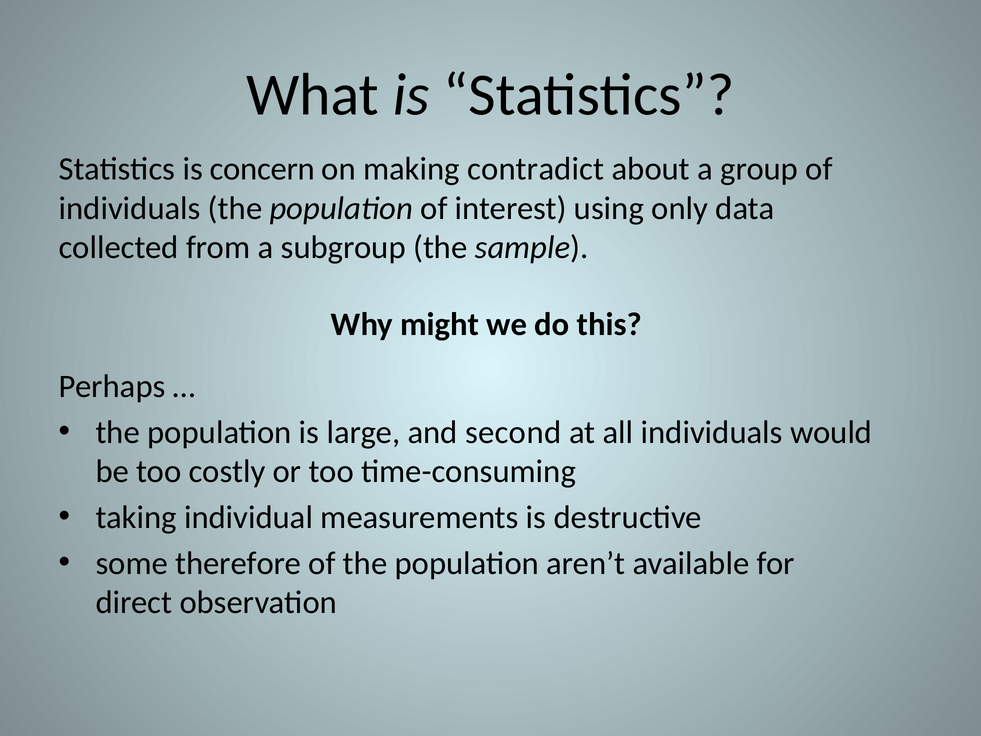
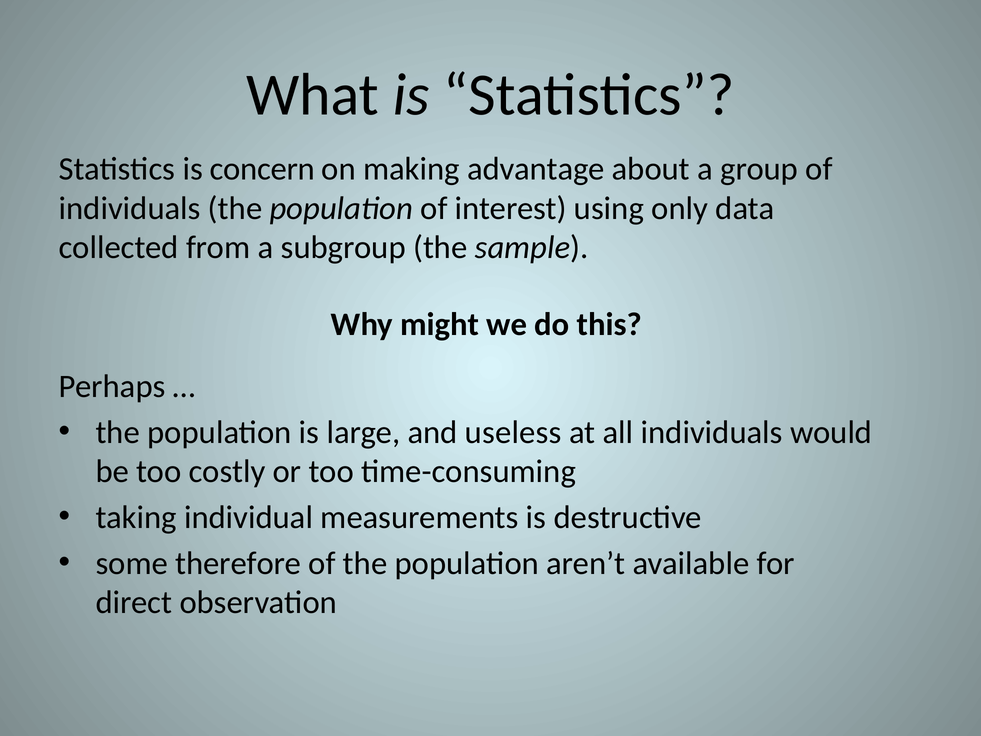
contradict: contradict -> advantage (536, 169)
second: second -> useless (513, 432)
